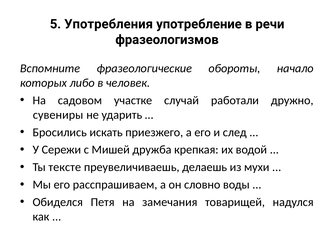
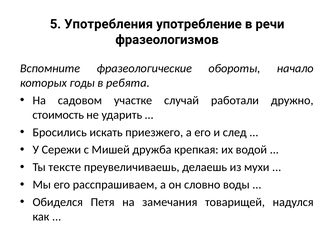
либо: либо -> годы (82, 83)
человек: человек -> ребята (128, 83)
сувениры: сувениры -> стоимость (58, 115)
